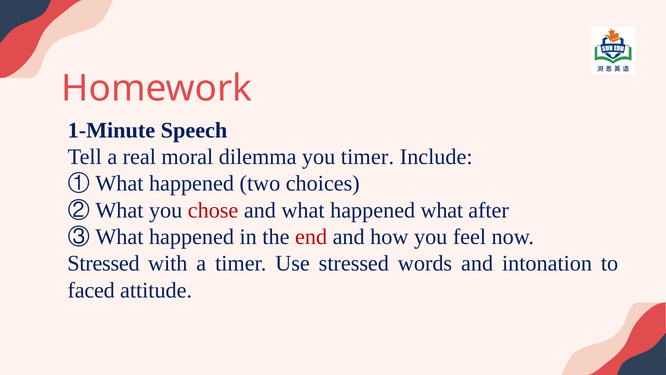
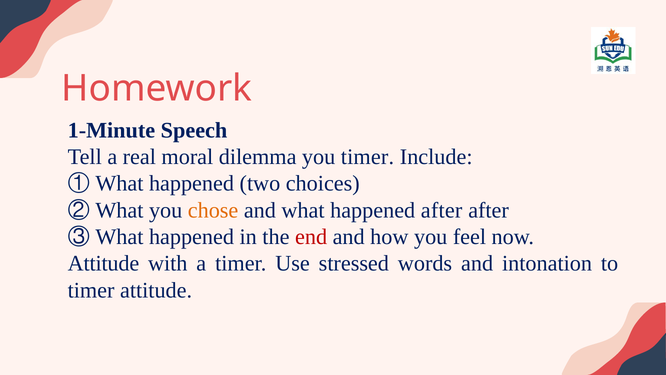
chose colour: red -> orange (213, 210)
happened what: what -> after (442, 210)
Stressed: Stressed -> Attitude (103, 263)
faced: faced -> timer (91, 290)
